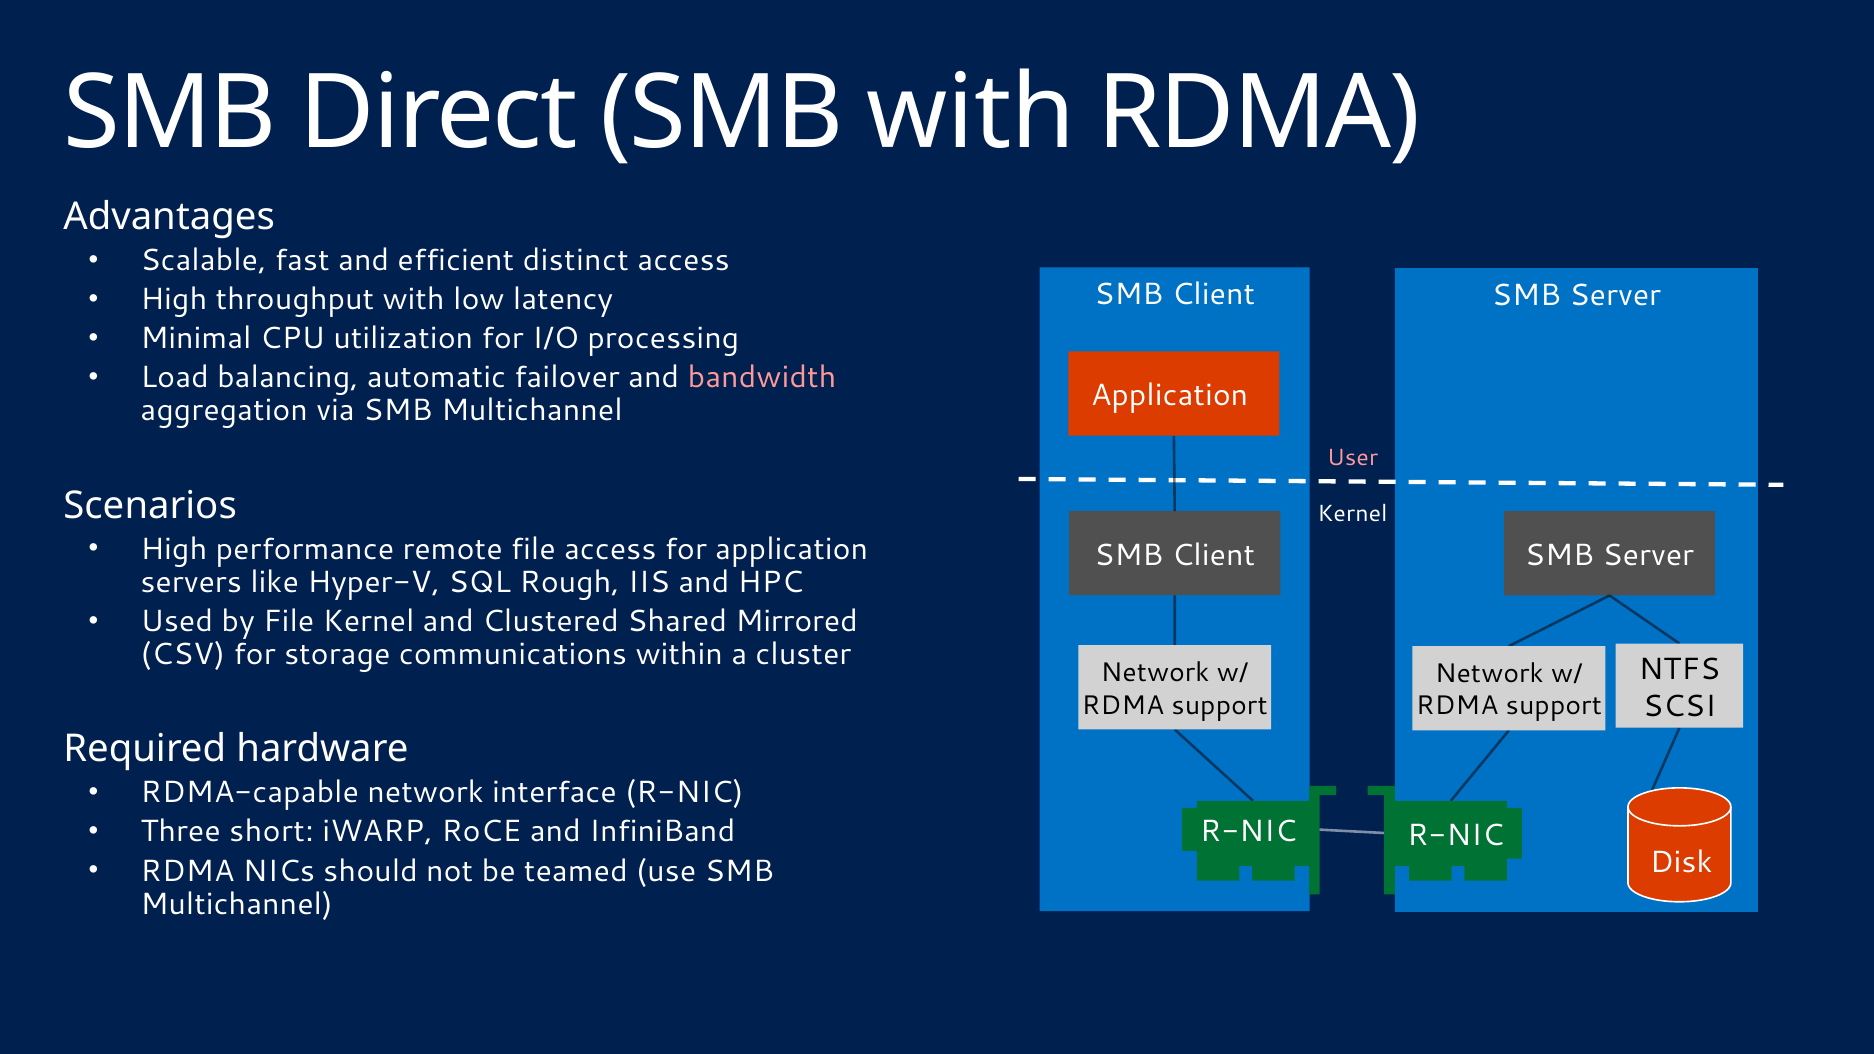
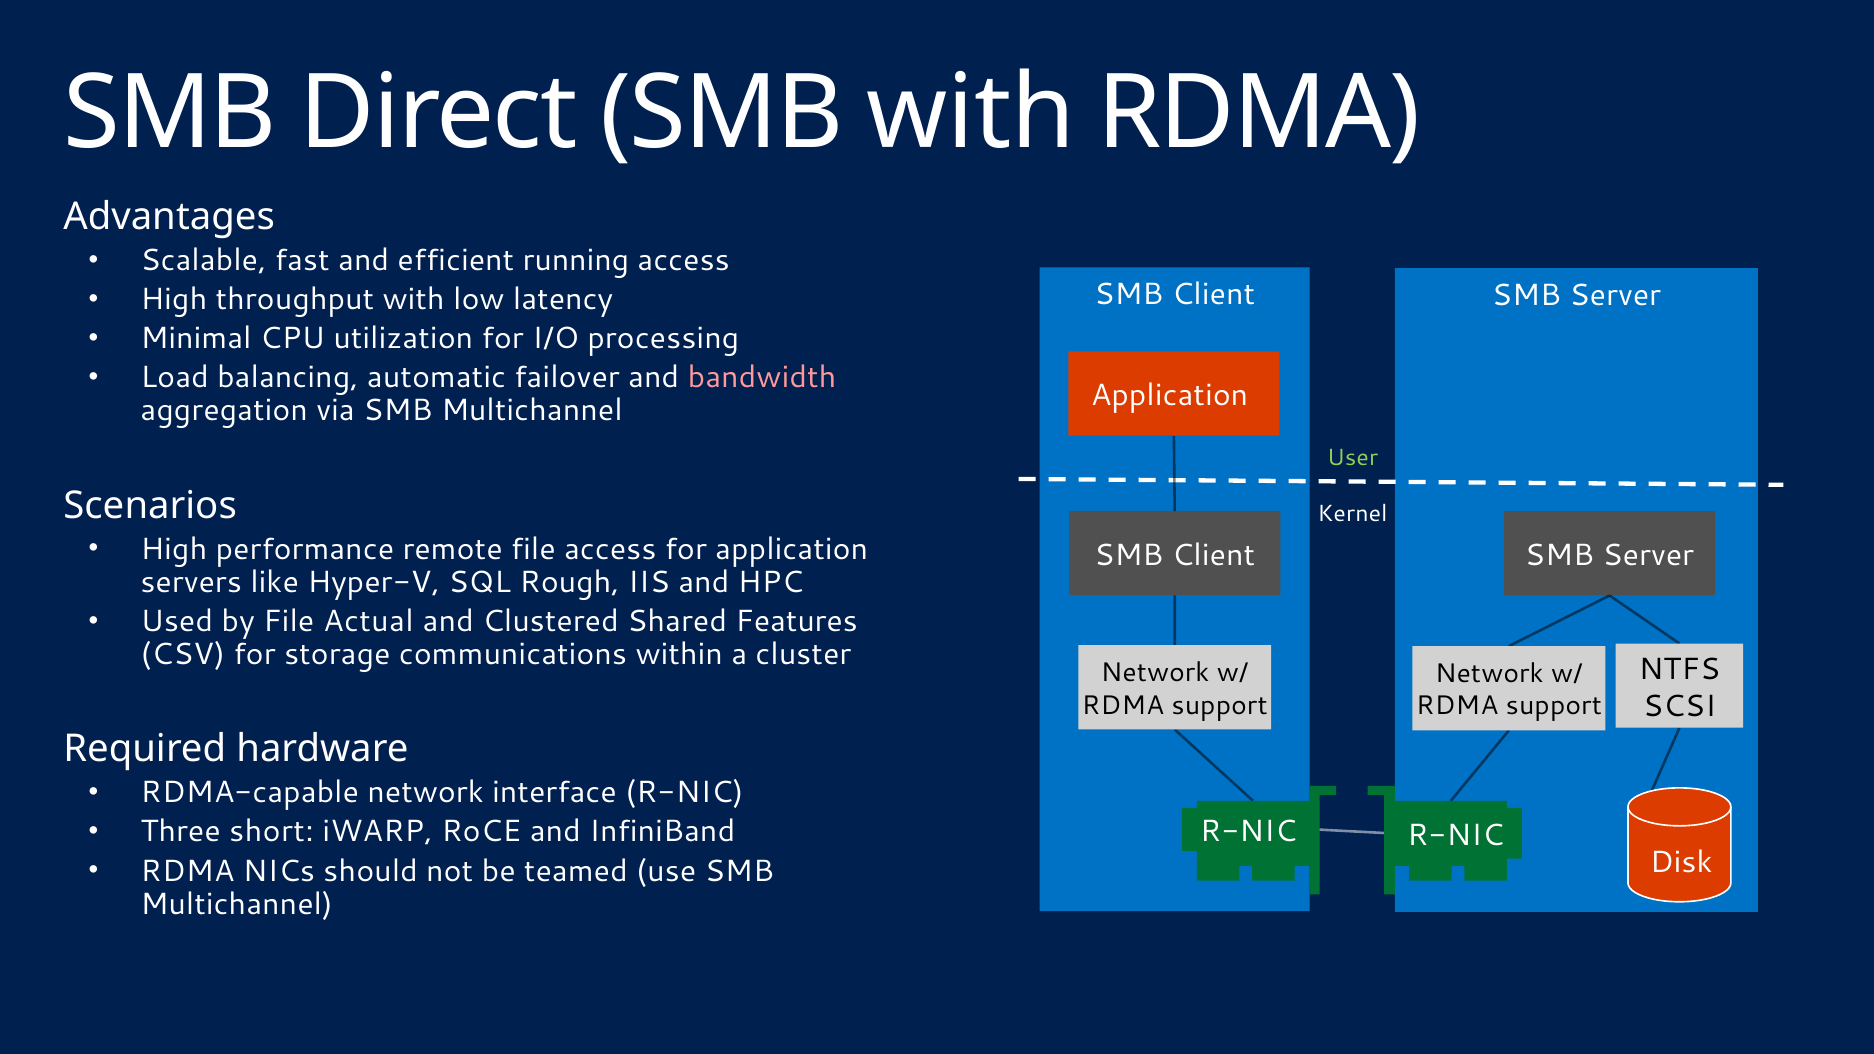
distinct: distinct -> running (576, 260)
User colour: pink -> light green (1353, 458)
File Kernel: Kernel -> Actual (368, 621)
Mirrored: Mirrored -> Features (797, 621)
